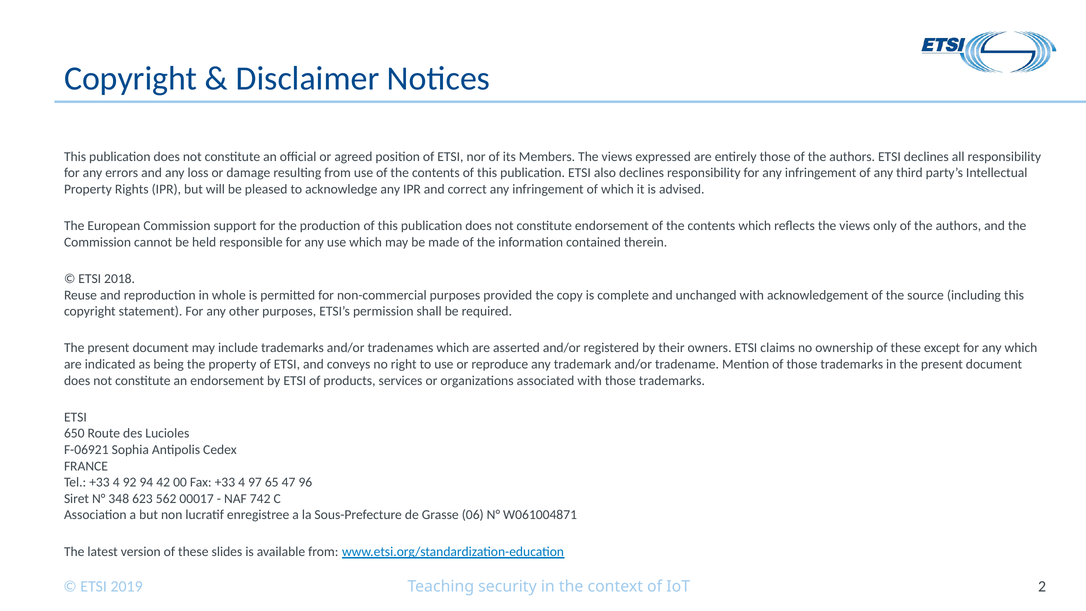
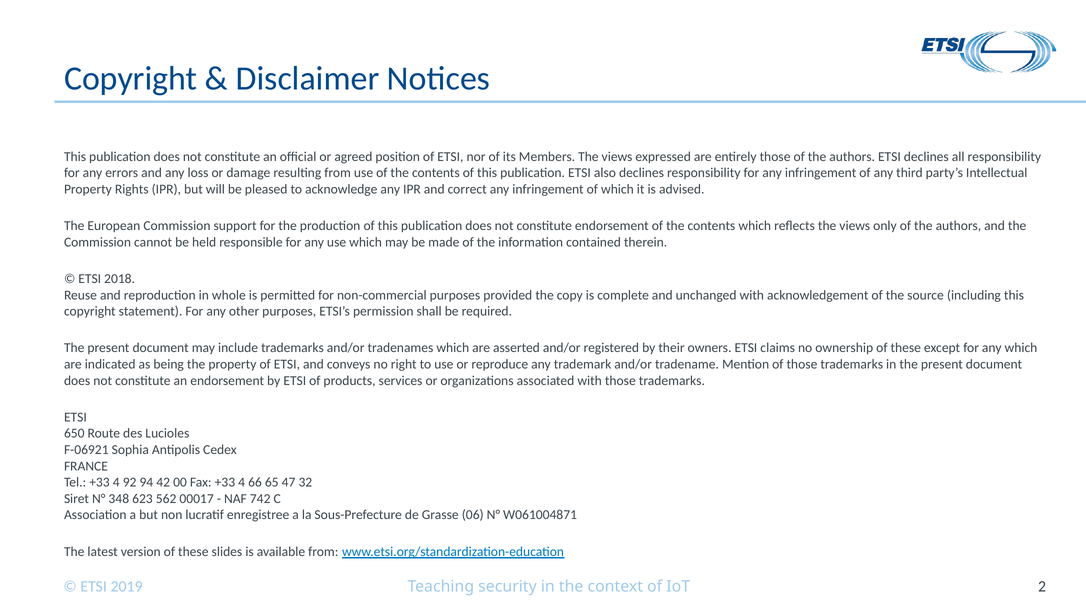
97: 97 -> 66 (255, 482)
96: 96 -> 32 (305, 482)
